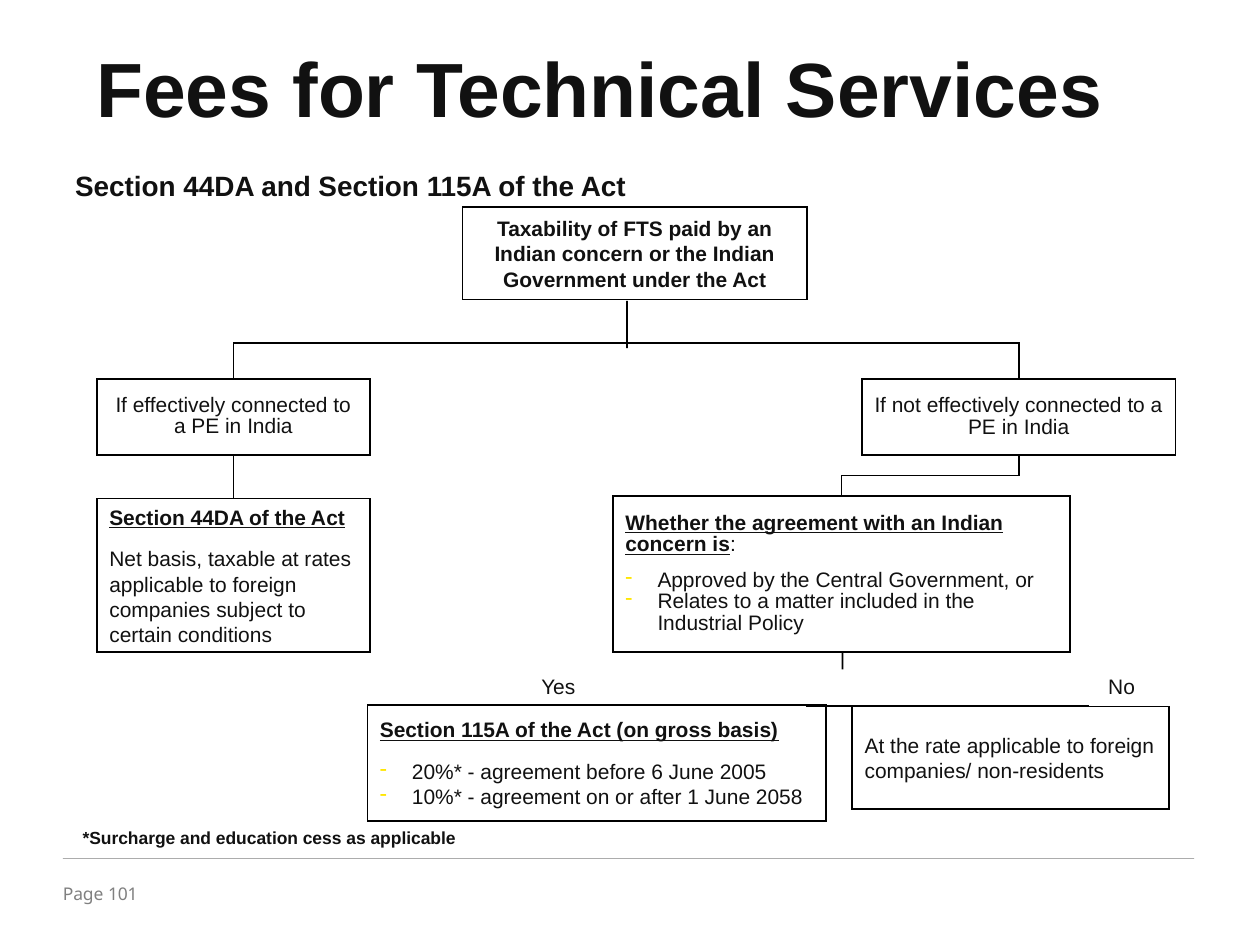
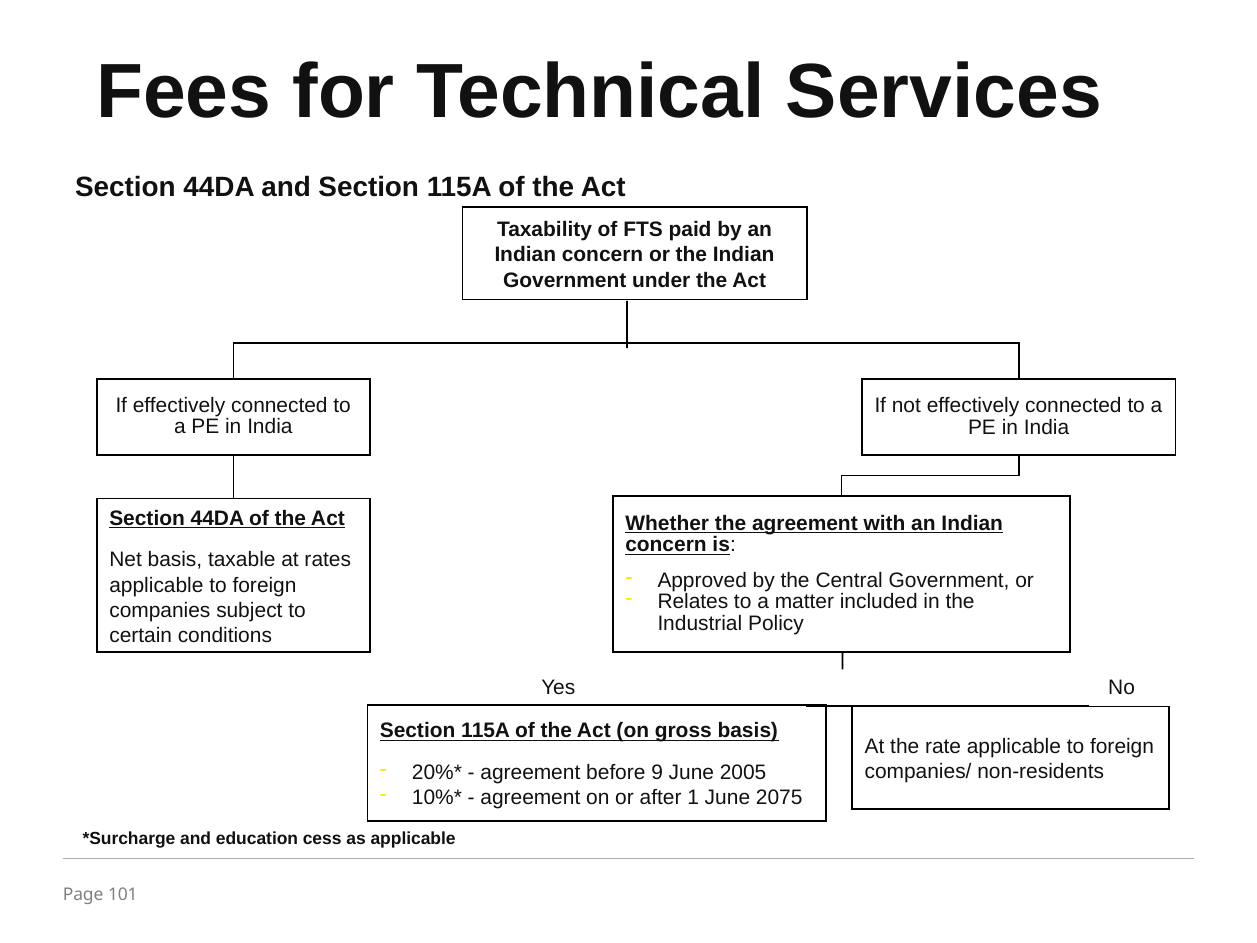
6: 6 -> 9 (657, 773)
2058: 2058 -> 2075 (779, 798)
